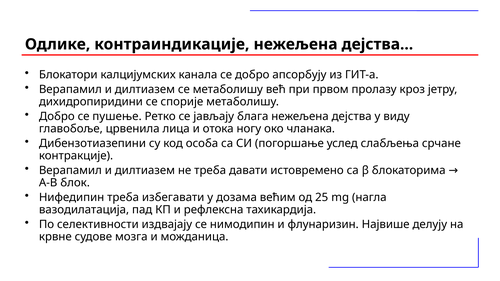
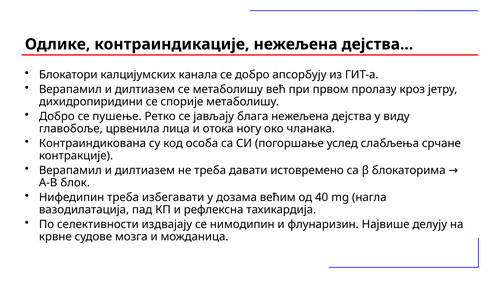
Дибензотиазепини: Дибензотиазепини -> Контраиндикована (92, 144)
25: 25 -> 40 (322, 198)
